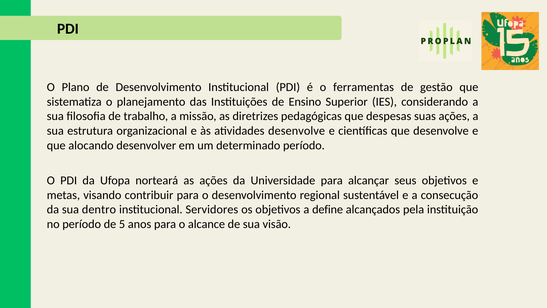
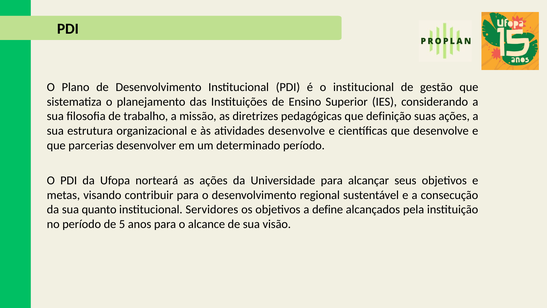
o ferramentas: ferramentas -> institucional (364, 87)
despesas: despesas -> definição (389, 116)
alocando: alocando -> parcerias (91, 145)
dentro: dentro -> quanto (99, 209)
